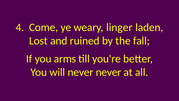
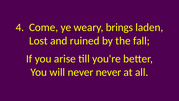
linger: linger -> brings (119, 27)
arms: arms -> arise (65, 59)
